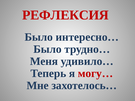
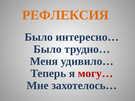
РЕФЛЕКСИЯ colour: red -> orange (65, 15)
